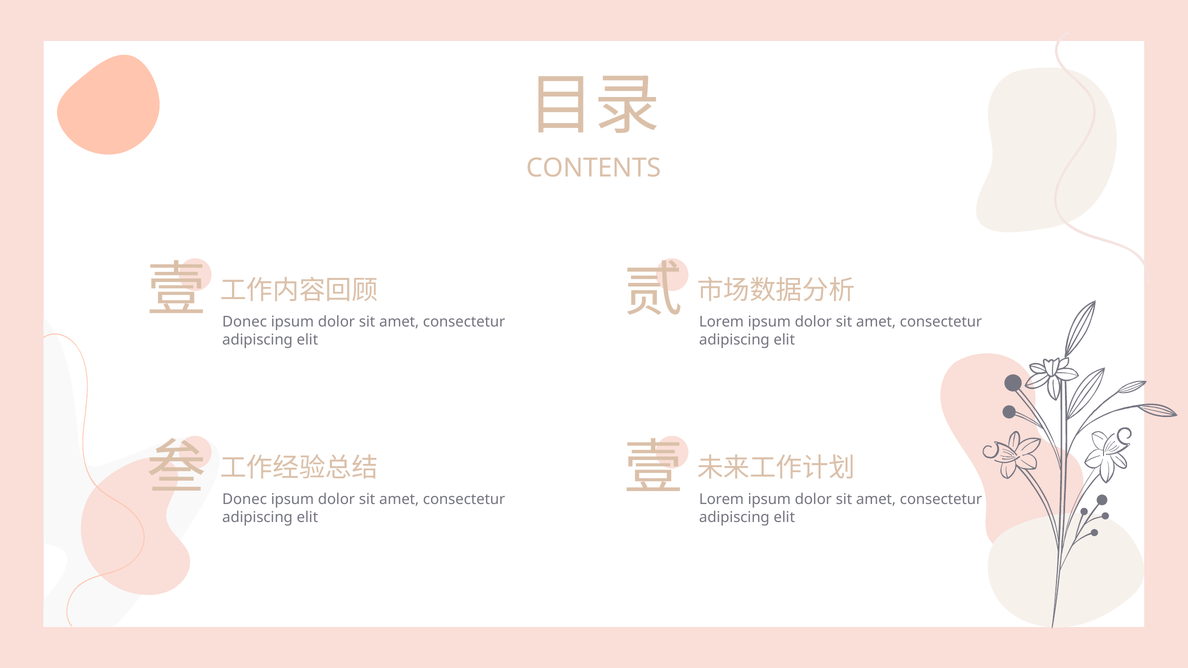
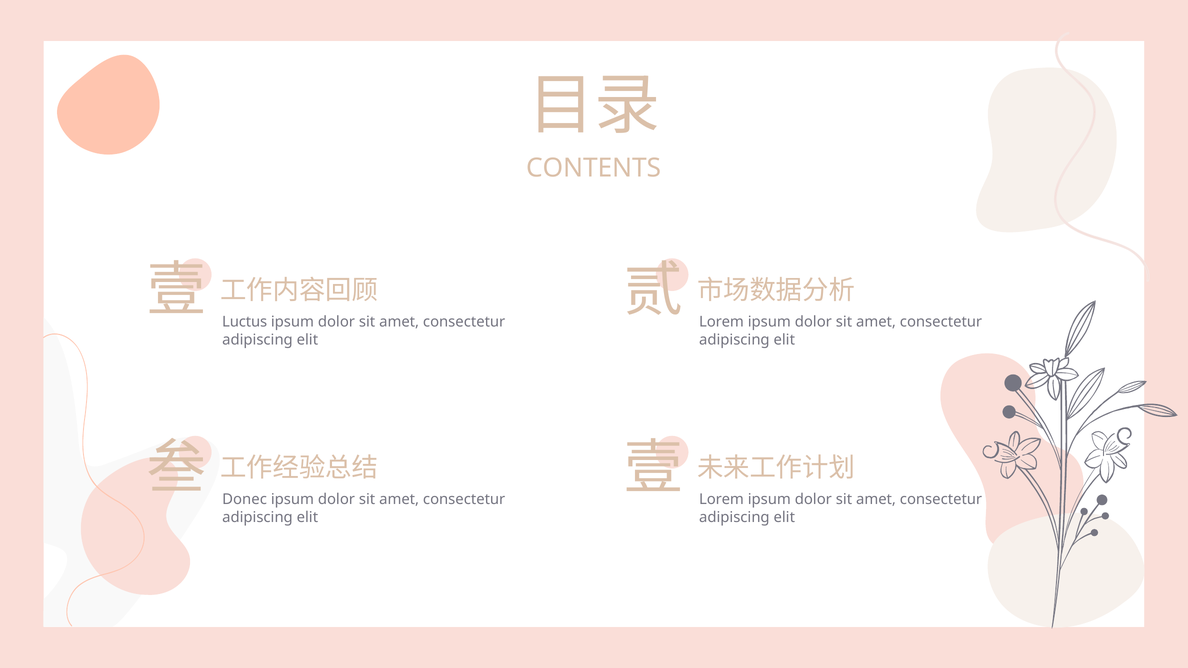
Donec: Donec -> Luctus (245, 322)
